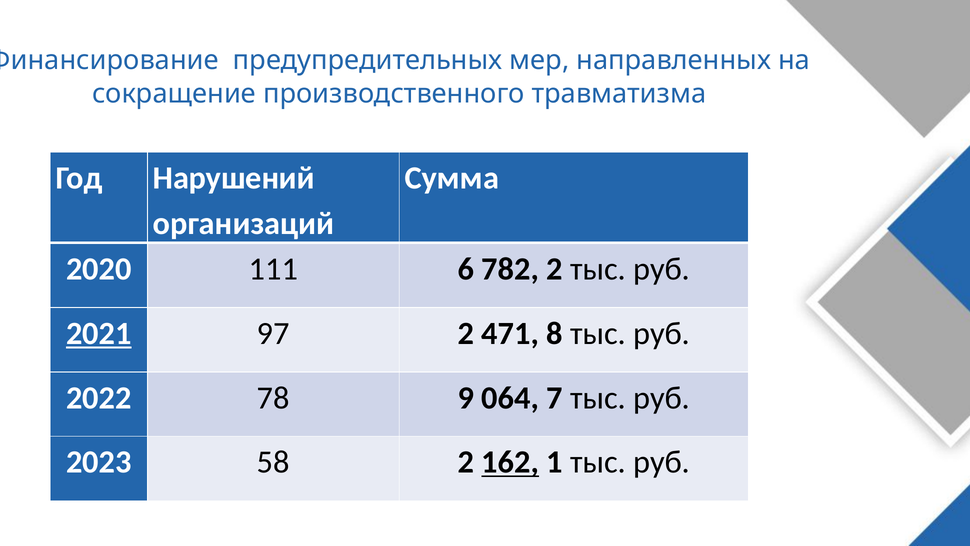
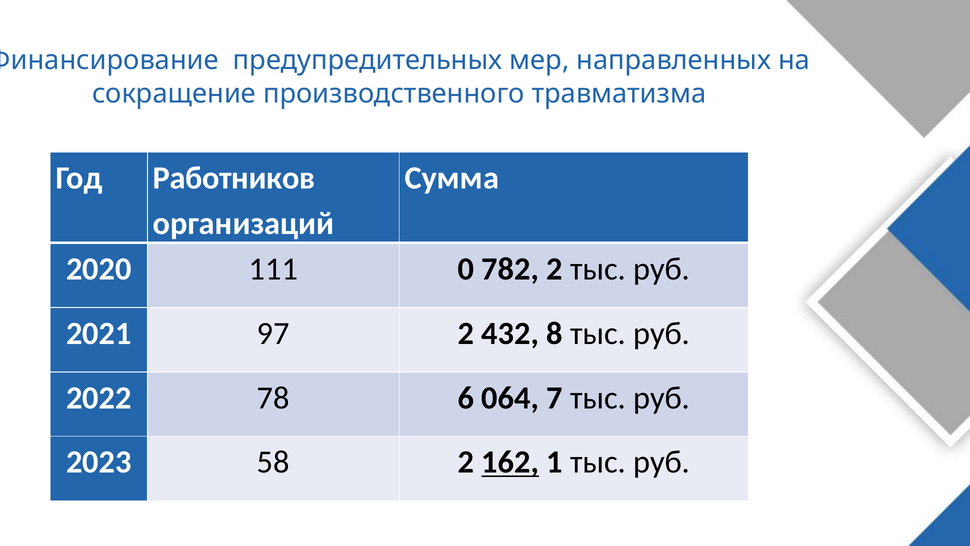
Нарушений: Нарушений -> Работников (234, 178)
6: 6 -> 0 (466, 269)
2021 underline: present -> none (99, 333)
471: 471 -> 432 (510, 333)
9: 9 -> 6 (466, 398)
